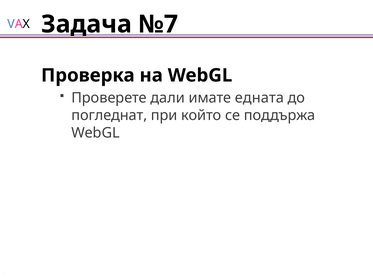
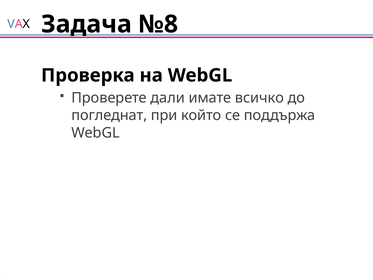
№7: №7 -> №8 (158, 24)
едната: едната -> всичко (259, 98)
